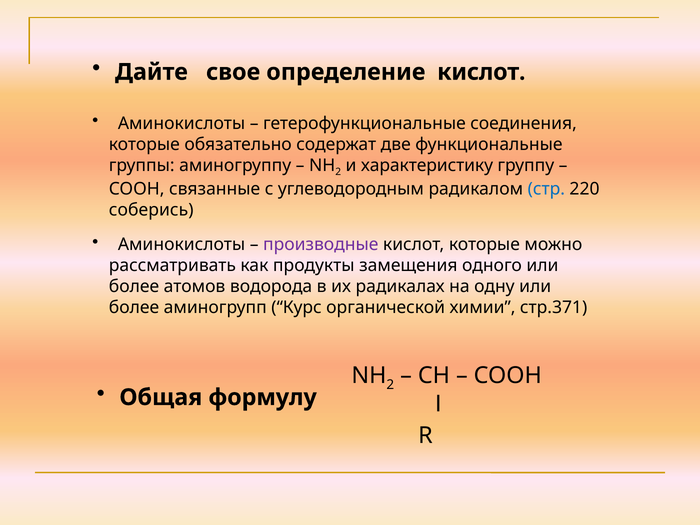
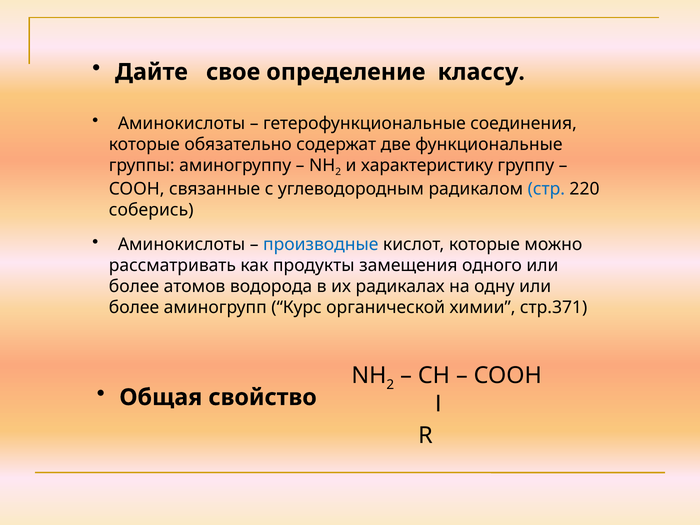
определение кислот: кислот -> классу (481, 72)
производные colour: purple -> blue (321, 245)
формулу: формулу -> свойство (263, 397)
